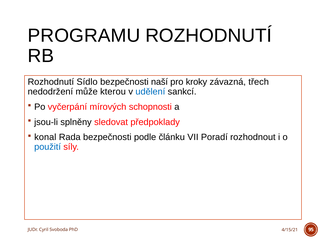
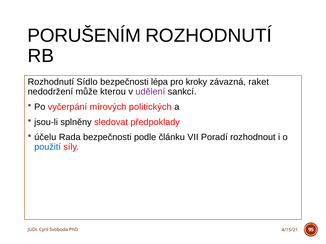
PROGRAMU: PROGRAMU -> PORUŠENÍM (84, 36)
naší: naší -> lépa (159, 82)
třech: třech -> raket (259, 82)
udělení colour: blue -> purple (150, 92)
schopnosti: schopnosti -> politických (150, 107)
konal: konal -> účelu (45, 138)
